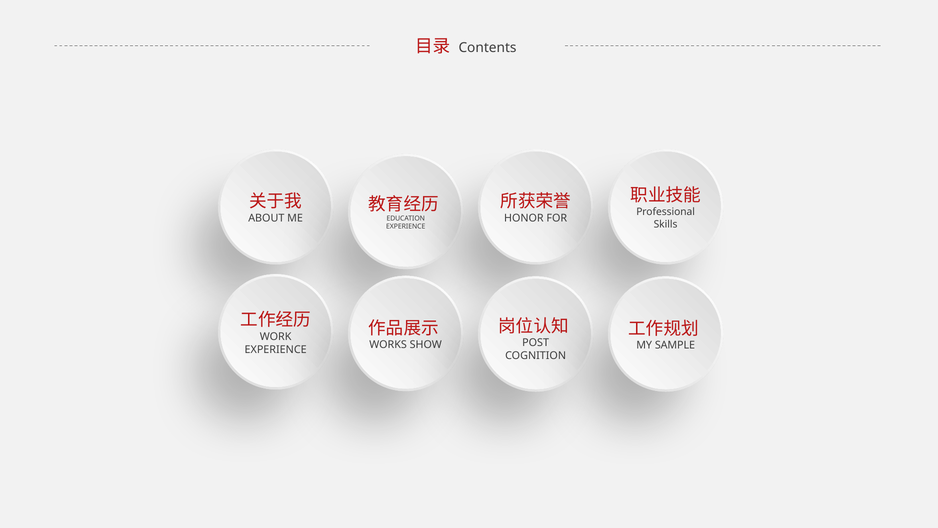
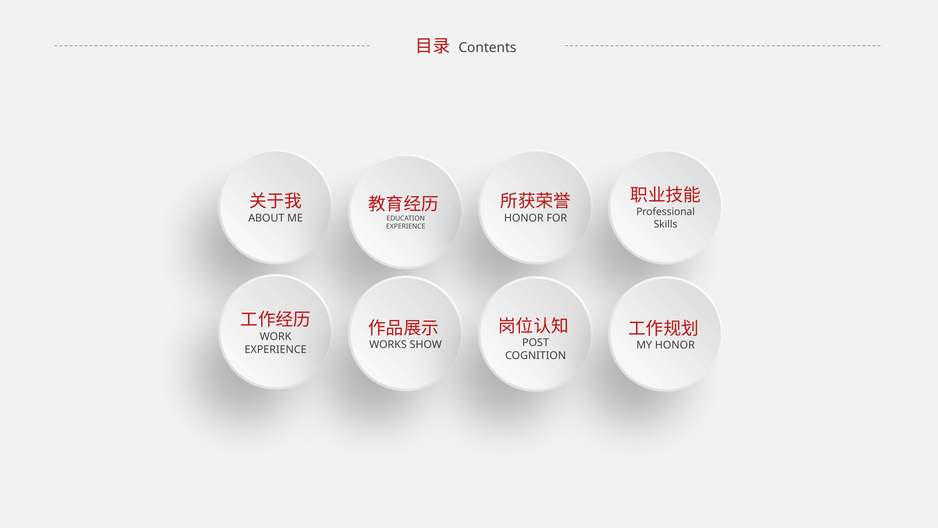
SAMPLE: SAMPLE -> HONOR (675, 345)
